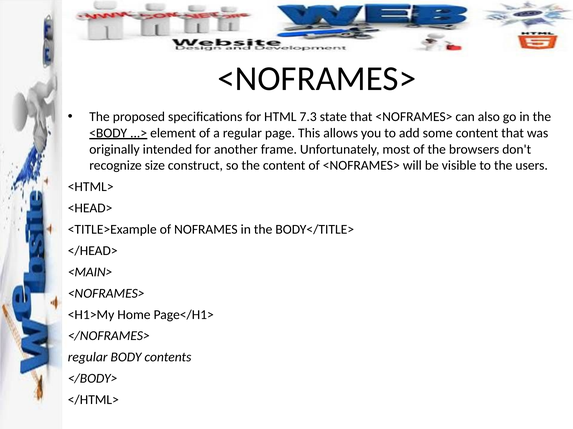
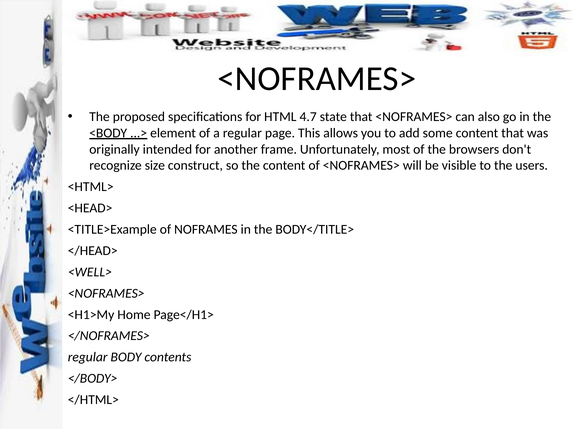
7.3: 7.3 -> 4.7 (308, 117)
<MAIN>: <MAIN> -> <WELL> (90, 272)
